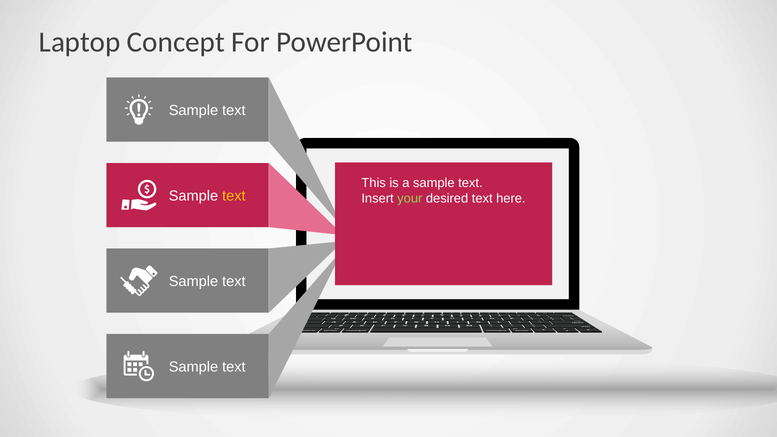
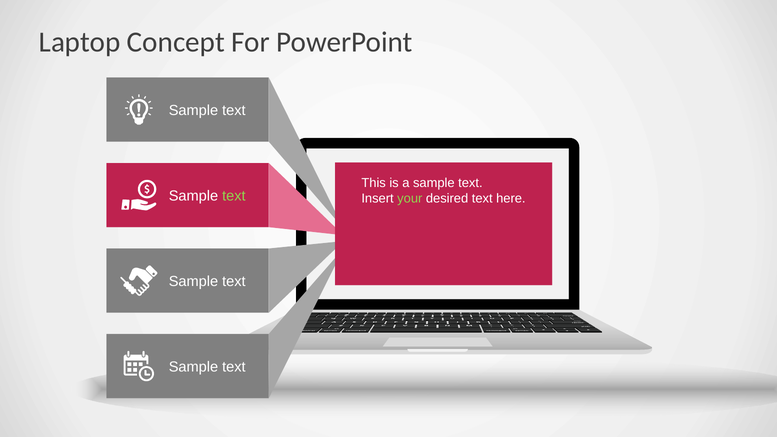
text colour: yellow -> light green (234, 196)
